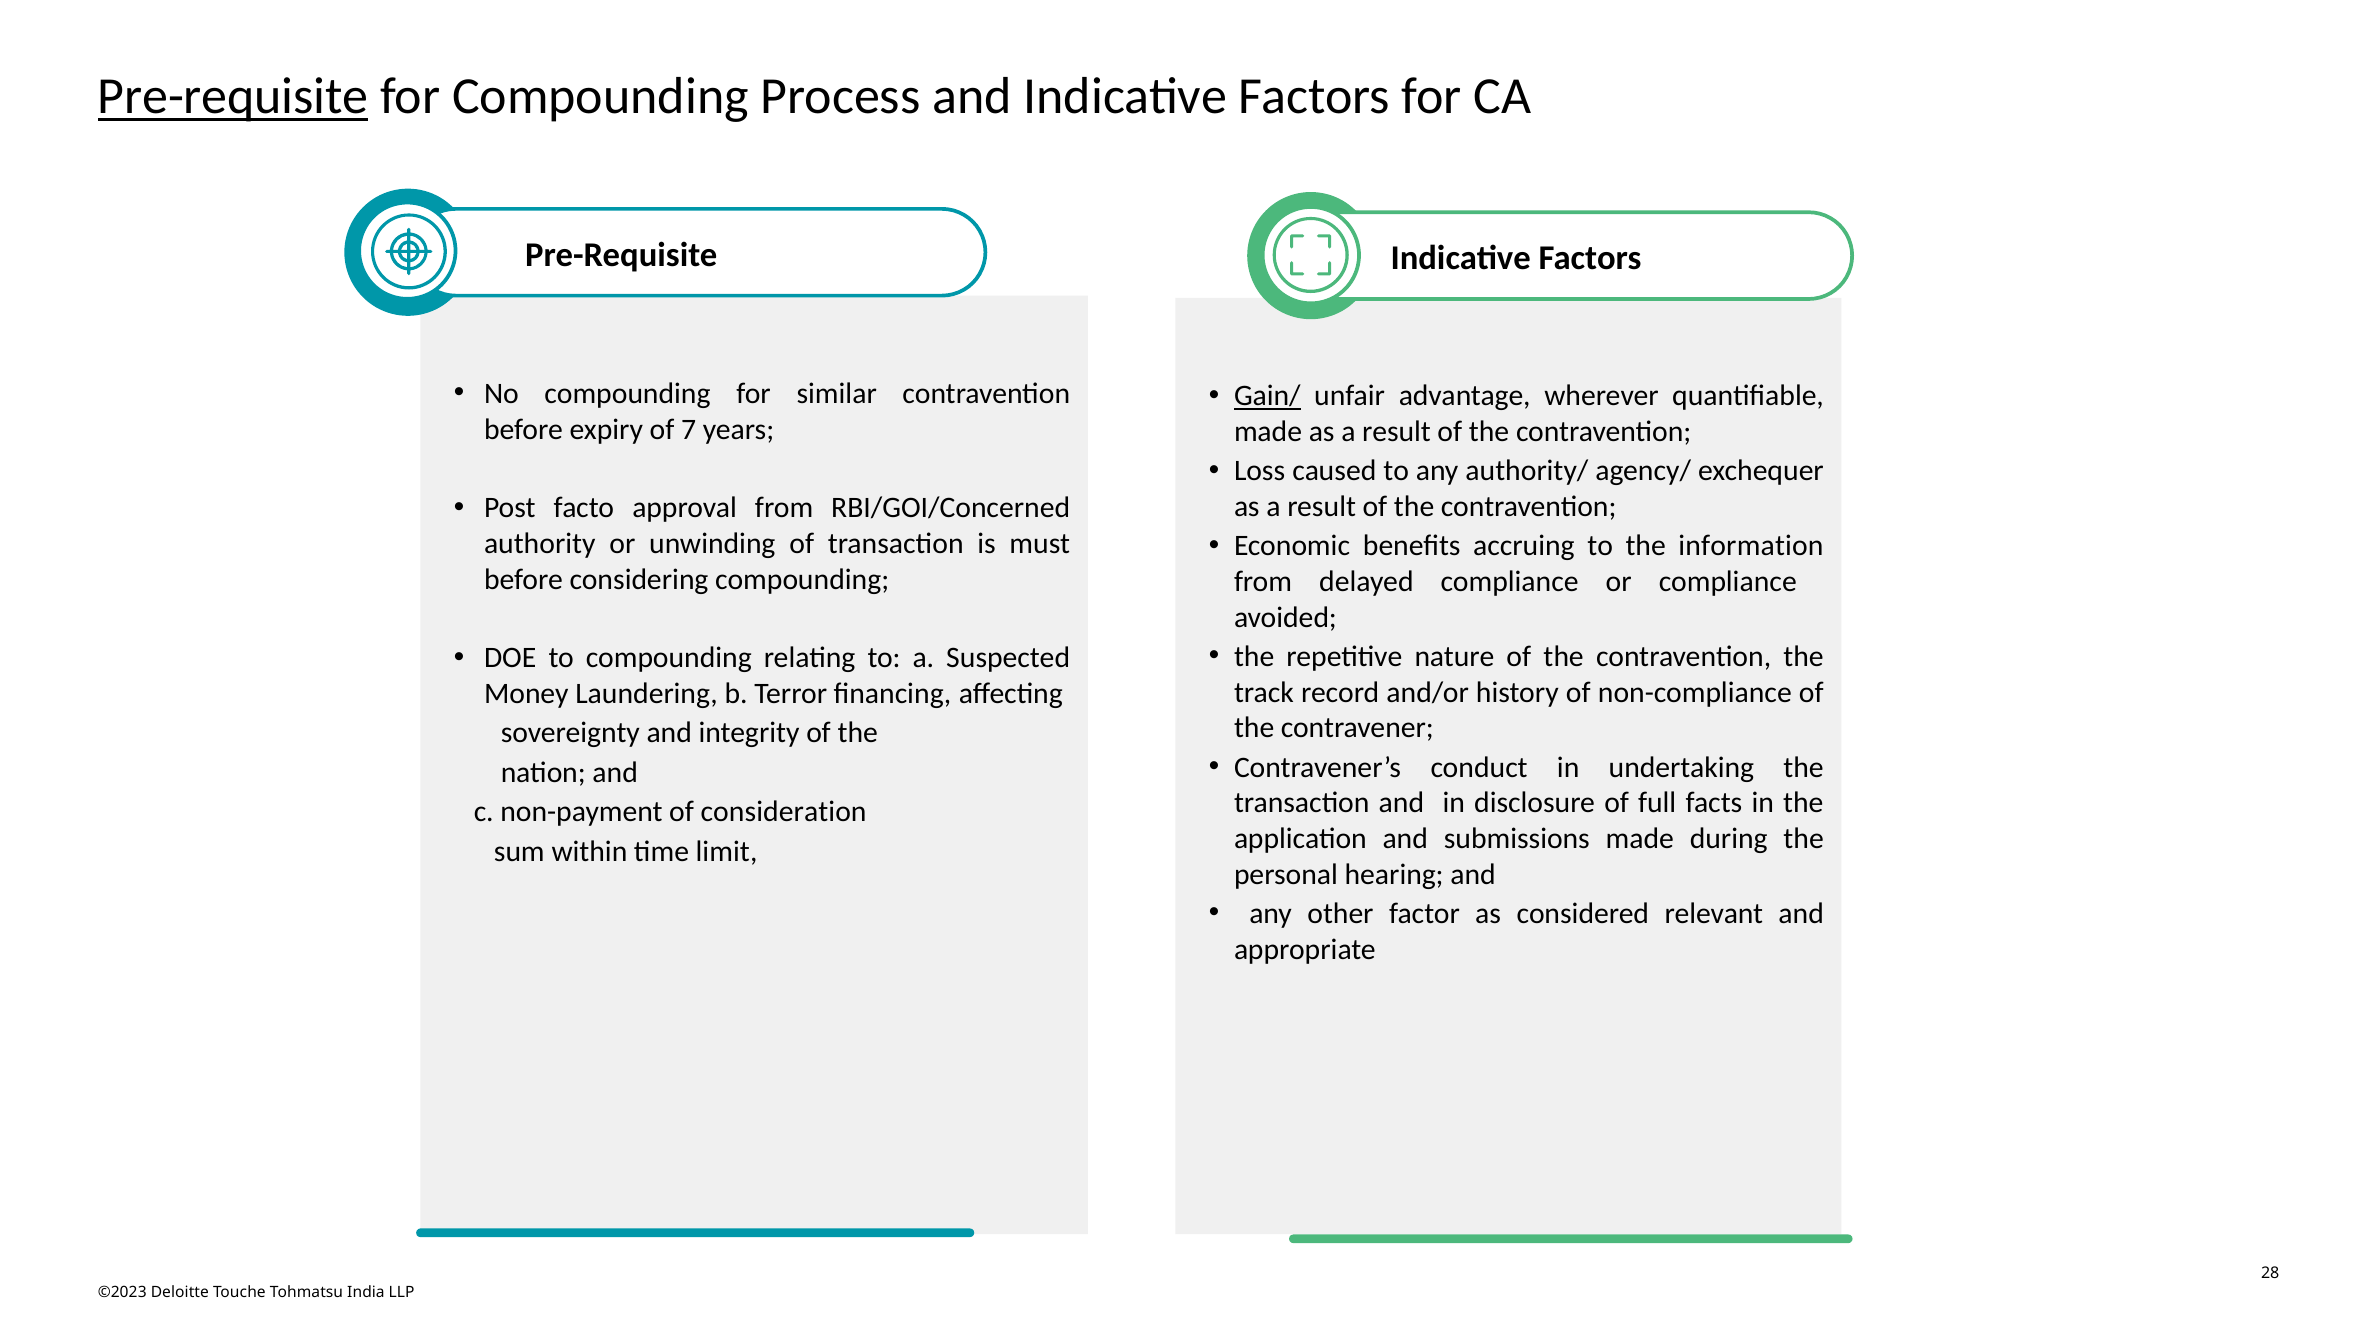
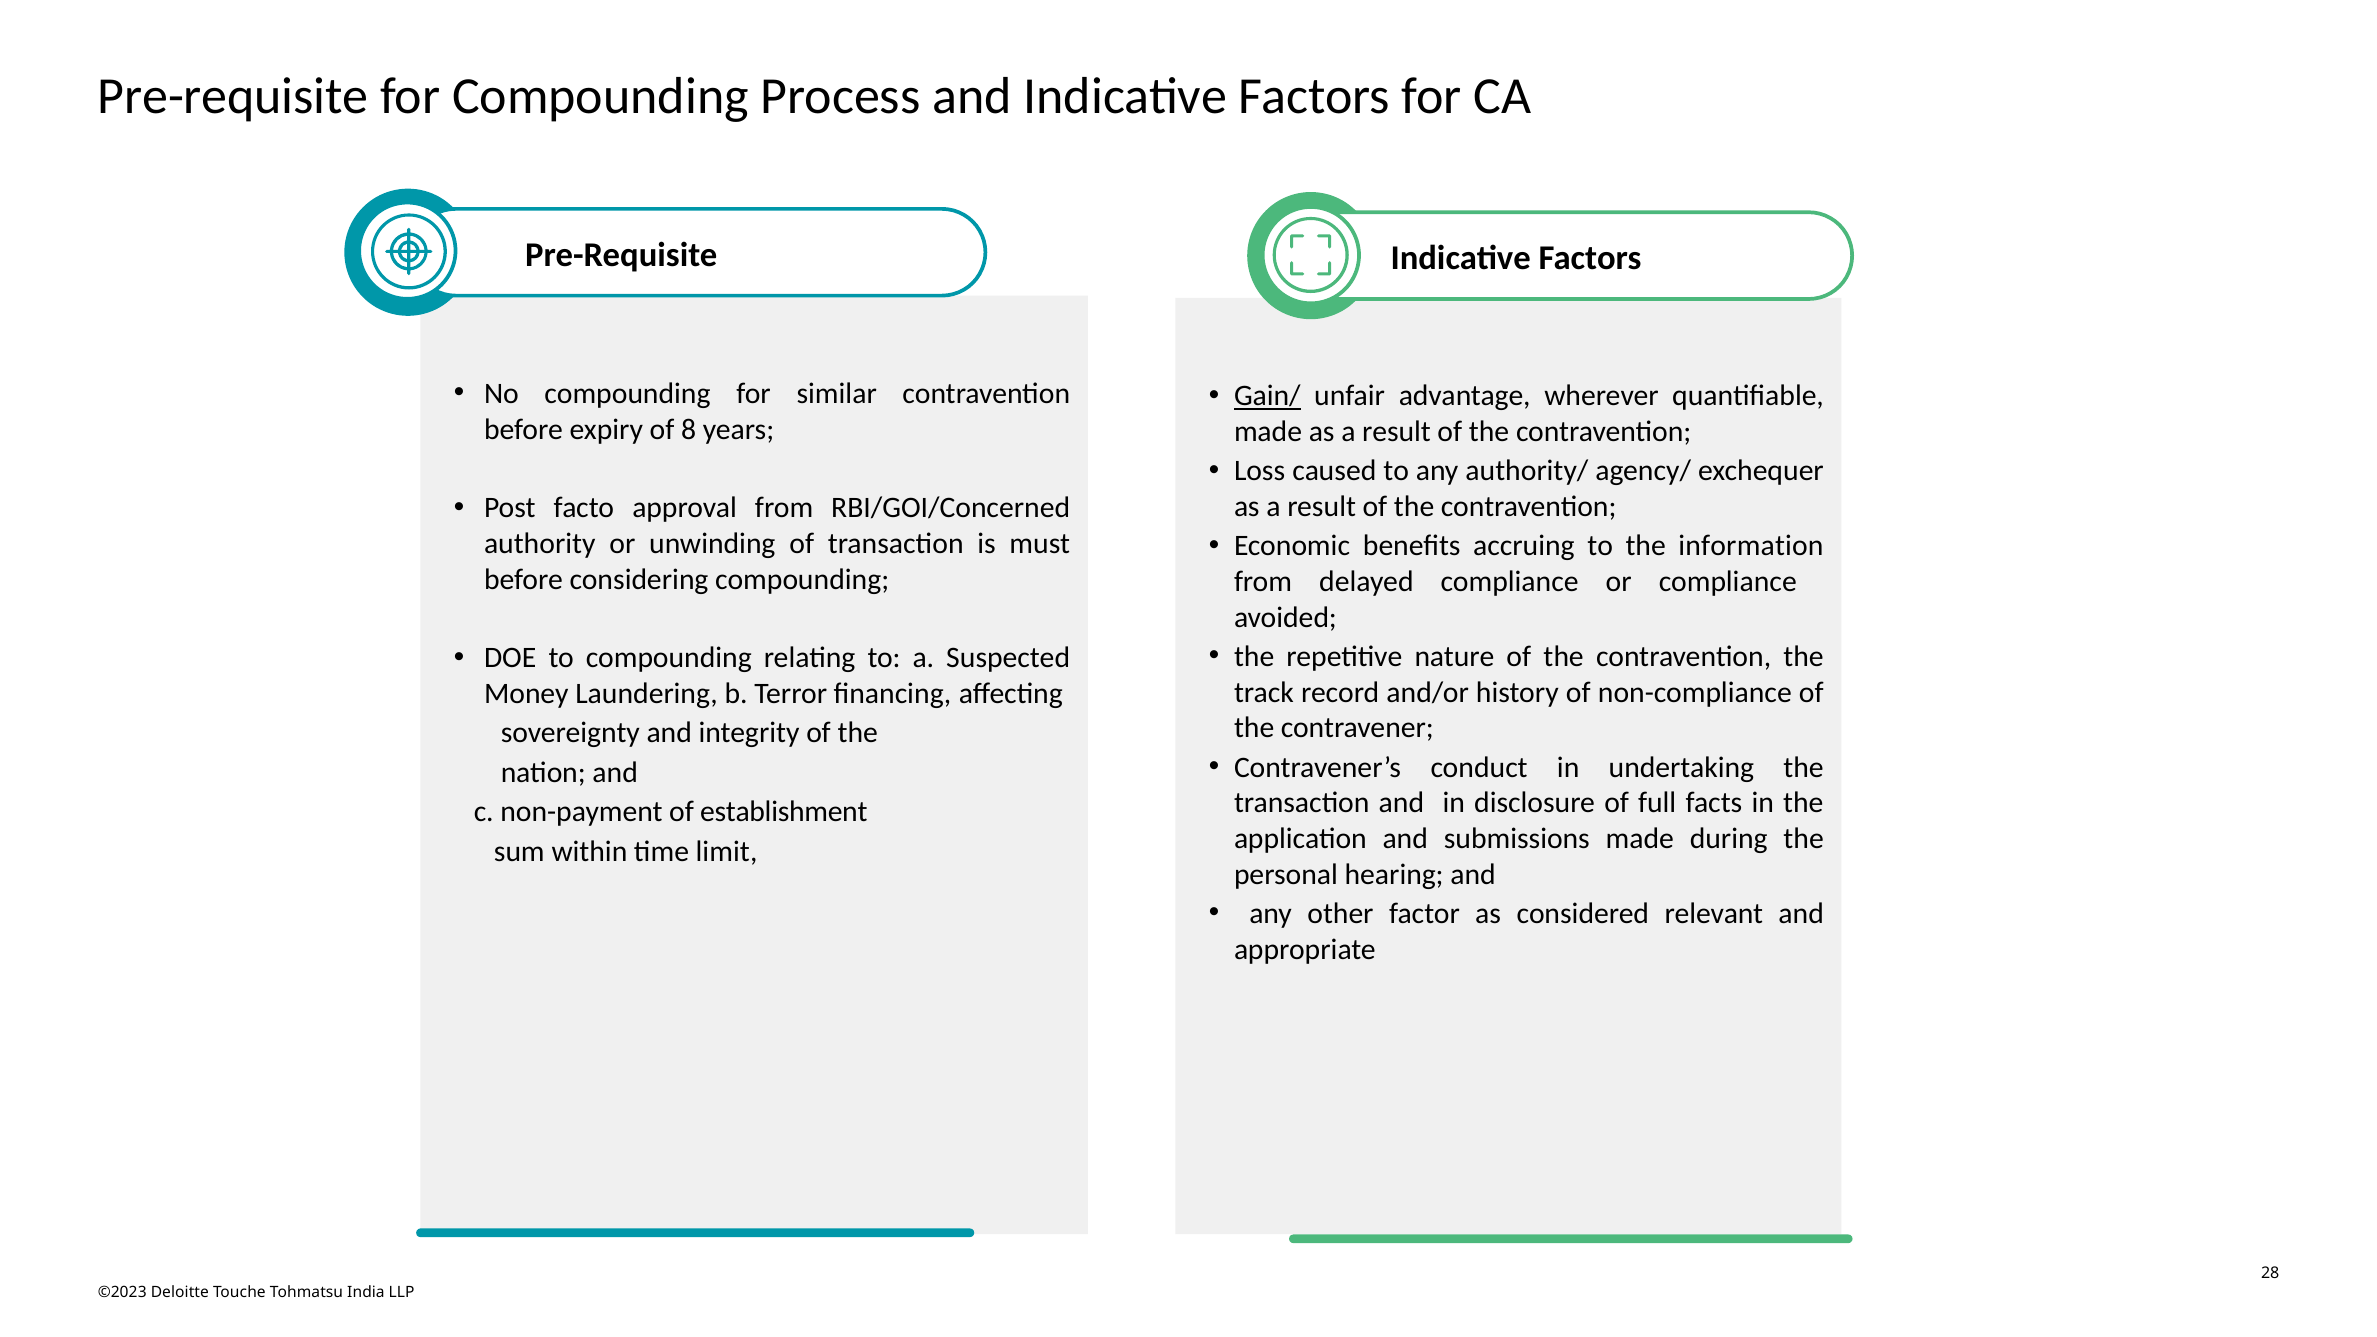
Pre-requisite underline: present -> none (233, 97)
7: 7 -> 8 (689, 429)
consideration: consideration -> establishment (784, 812)
